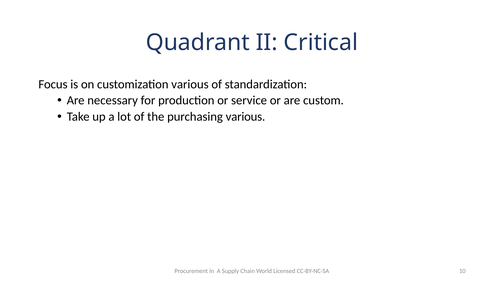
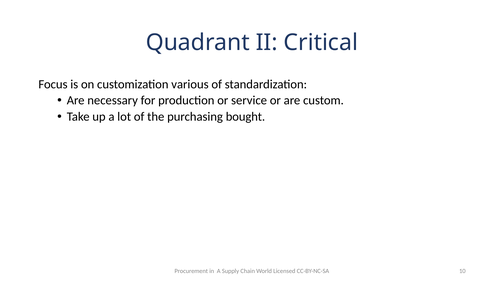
purchasing various: various -> bought (245, 117)
